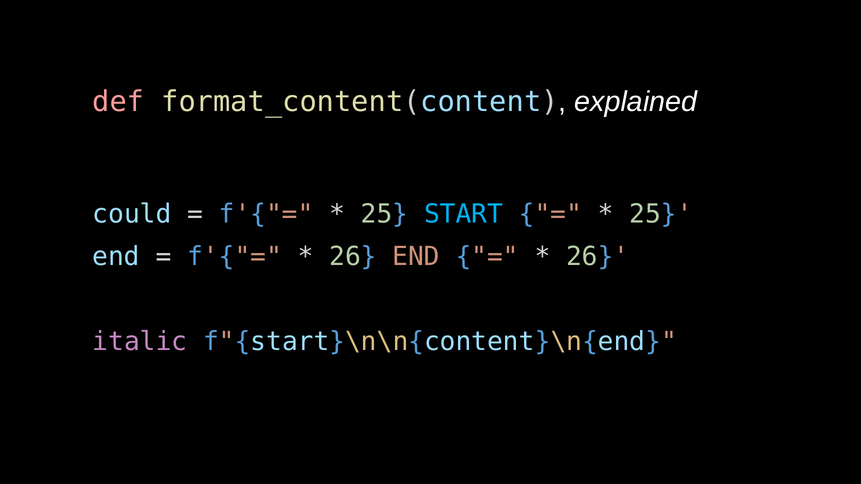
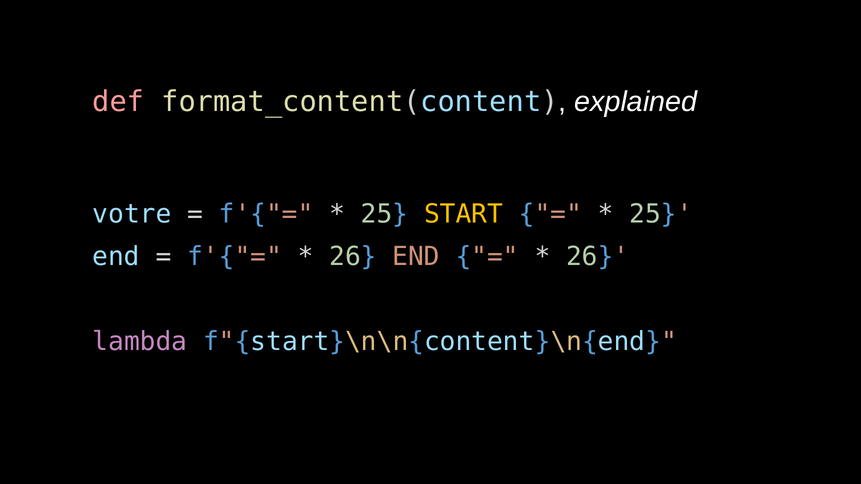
could: could -> votre (132, 214)
START colour: light blue -> yellow (463, 214)
italic: italic -> lambda (140, 342)
